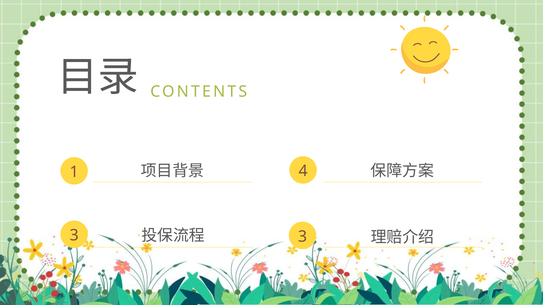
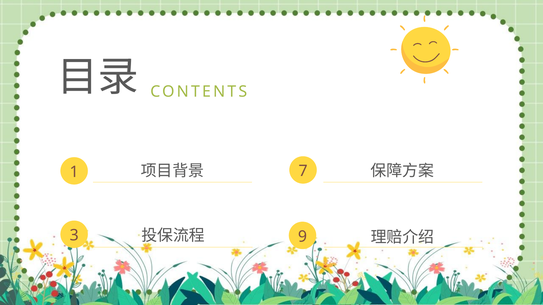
4: 4 -> 7 (303, 171)
3 3: 3 -> 9 (303, 237)
